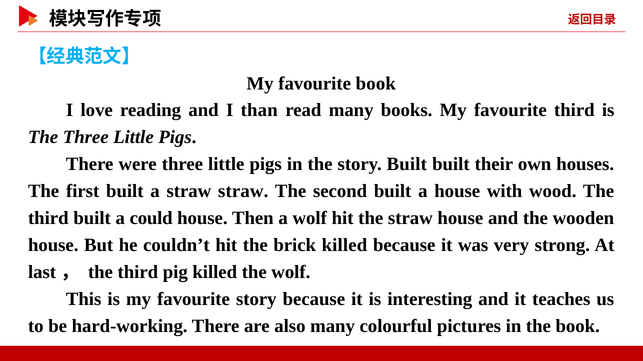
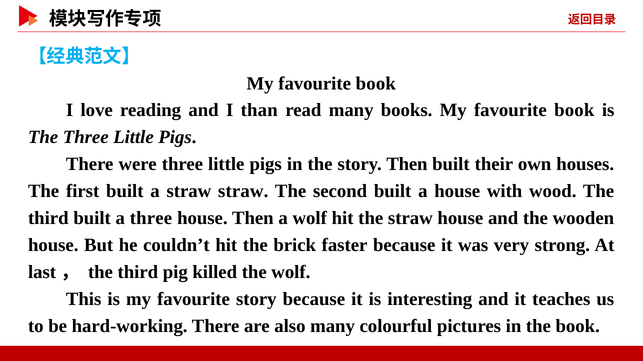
books My favourite third: third -> book (574, 110)
story Built: Built -> Then (407, 165)
a could: could -> three (151, 219)
brick killed: killed -> faster (345, 246)
